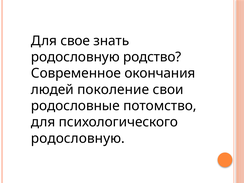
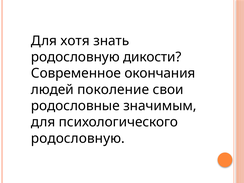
свое: свое -> хотя (75, 41)
родство: родство -> дикости (152, 57)
потомство: потомство -> значимым (160, 106)
